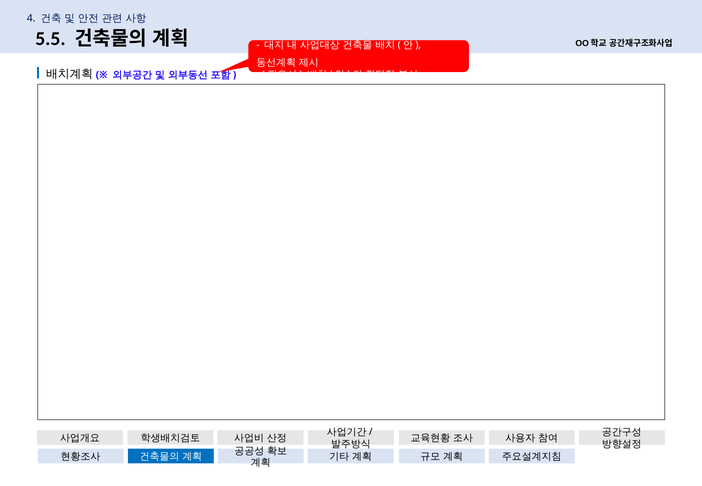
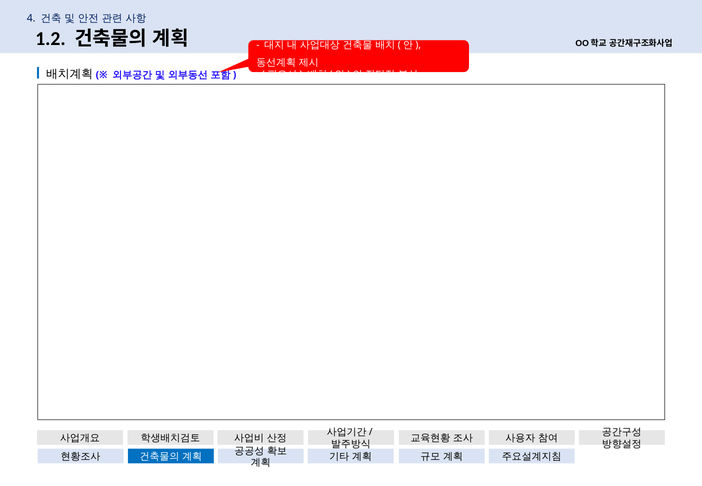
5.5: 5.5 -> 1.2 (50, 39)
